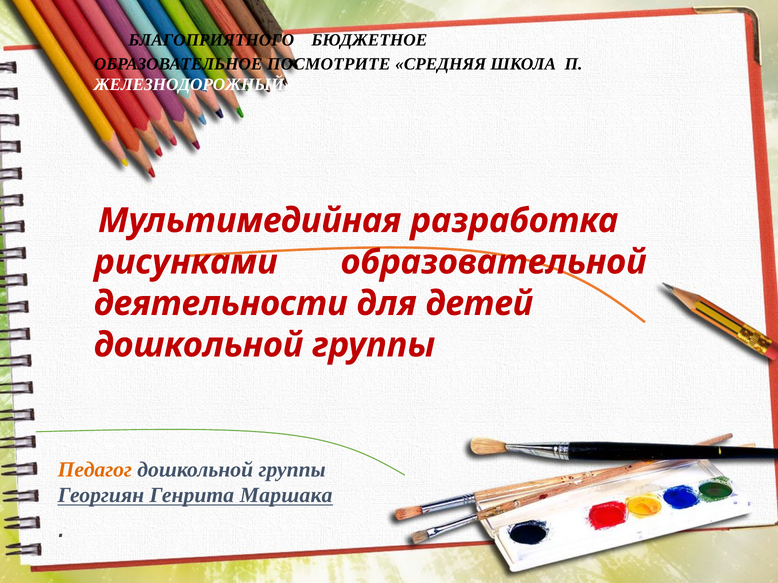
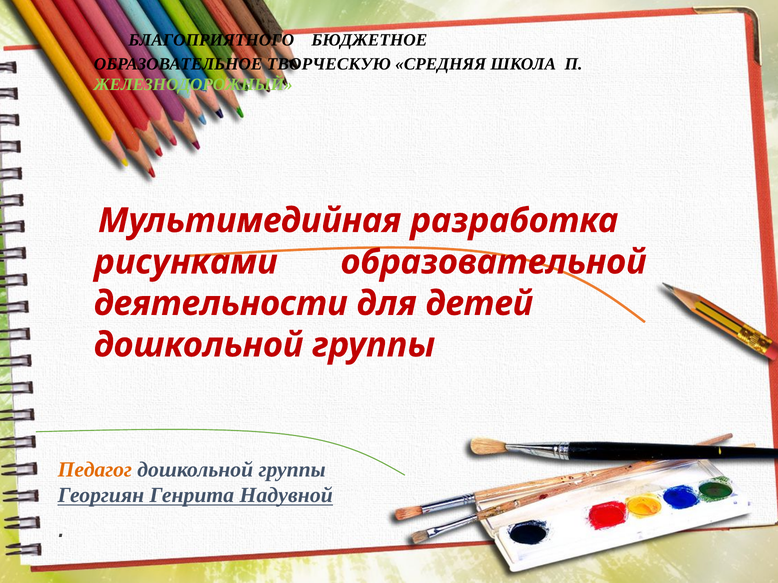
ПОСМОТРИТЕ: ПОСМОТРИТЕ -> ТВОРЧЕСКУЮ (329, 64)
ЖЕЛЕЗНОДОРОЖНЫЙ colour: white -> light green (193, 85)
Маршака: Маршака -> Надувной (286, 496)
